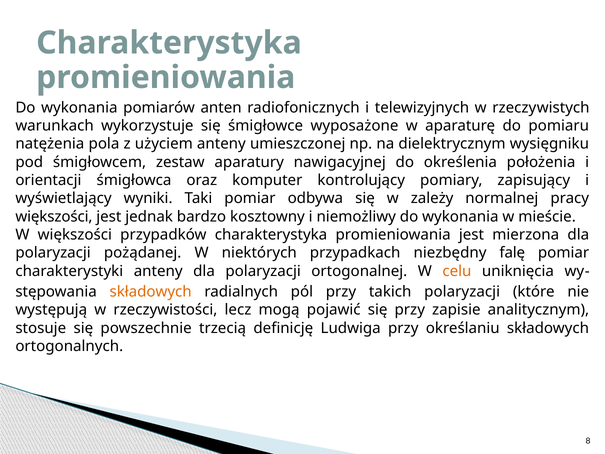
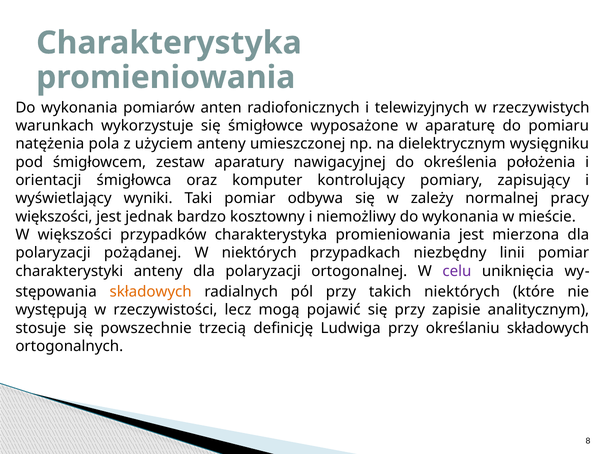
falę: falę -> linii (512, 253)
celu colour: orange -> purple (457, 271)
takich polaryzacji: polaryzacji -> niektórych (462, 292)
